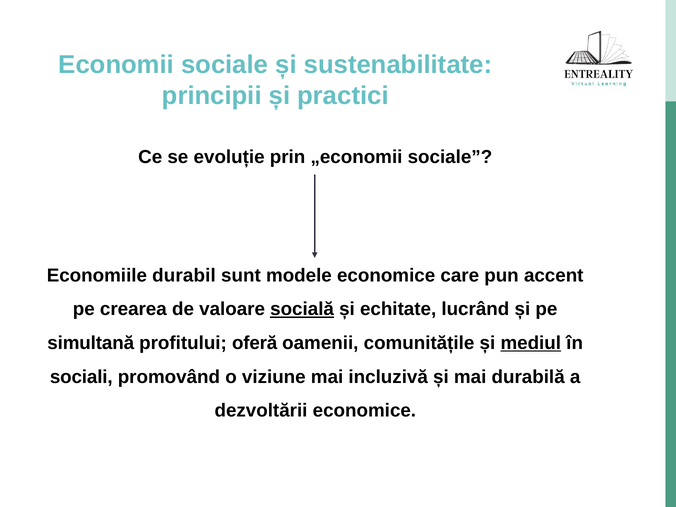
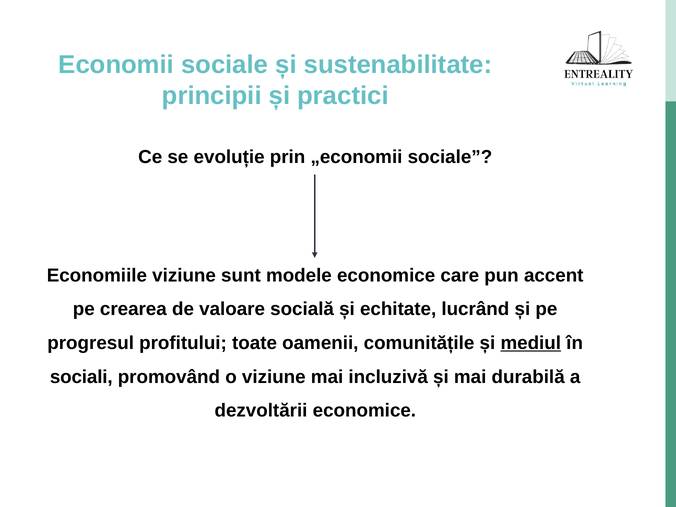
Economiile durabil: durabil -> viziune (184, 275)
socială underline: present -> none (302, 309)
simultană: simultană -> progresul (91, 343)
oferă: oferă -> toate (255, 343)
